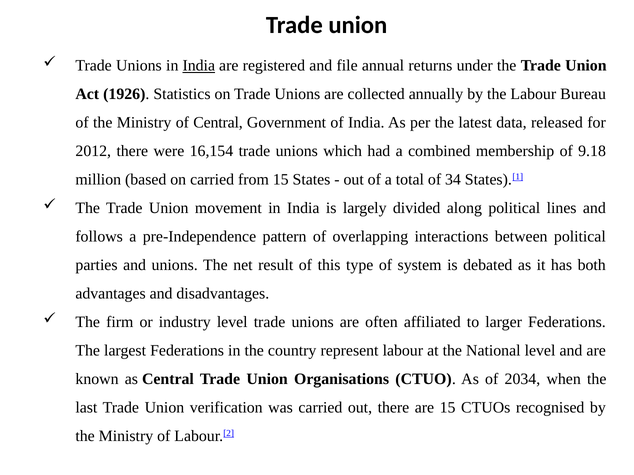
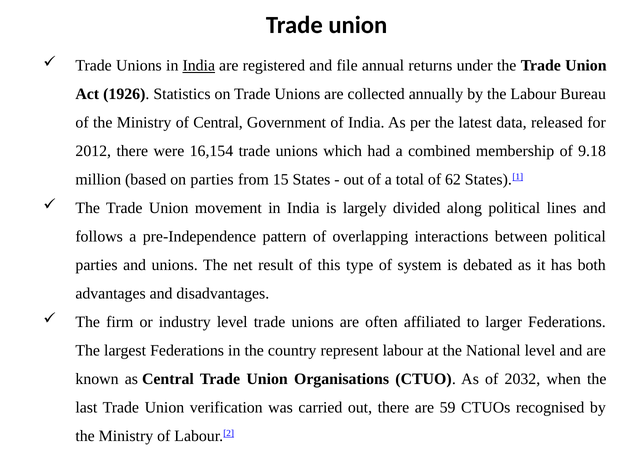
on carried: carried -> parties (212, 180)
34: 34 -> 62 (453, 180)
2034: 2034 -> 2032 (522, 379)
are 15: 15 -> 59 (448, 408)
